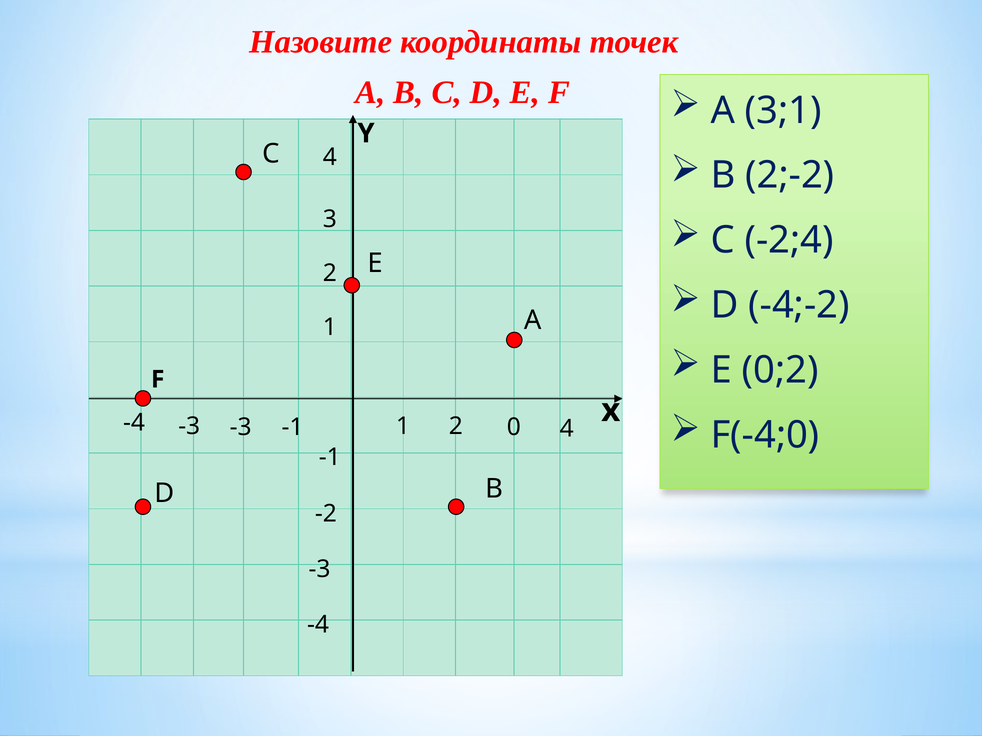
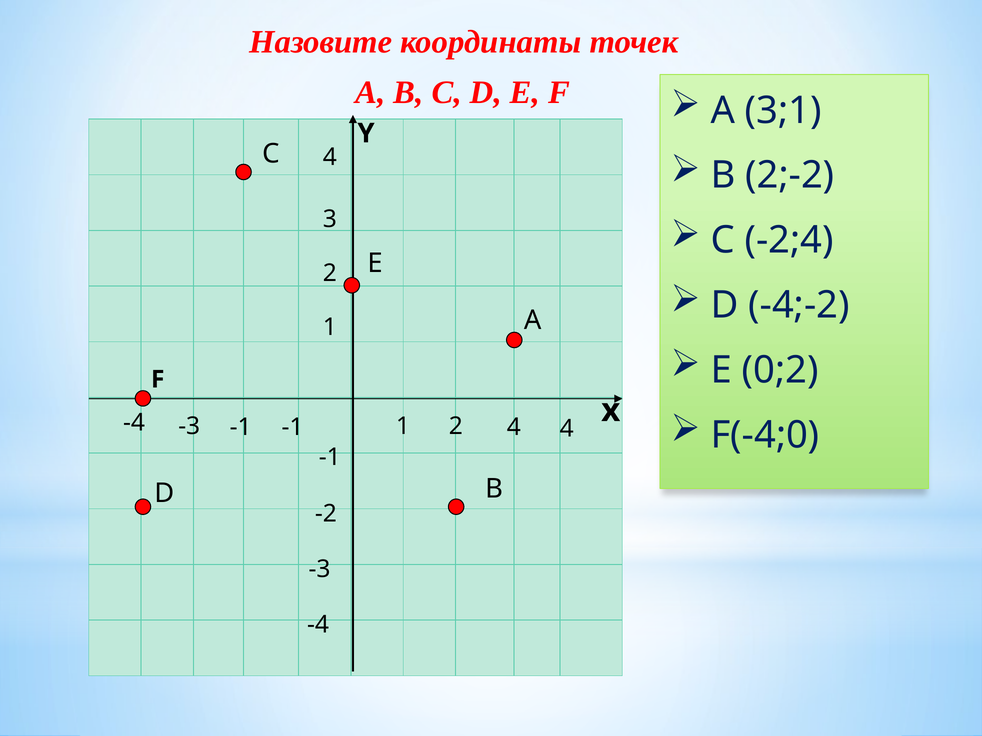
2 0: 0 -> 4 (514, 428)
-3: -3 -> -1 (241, 428)
